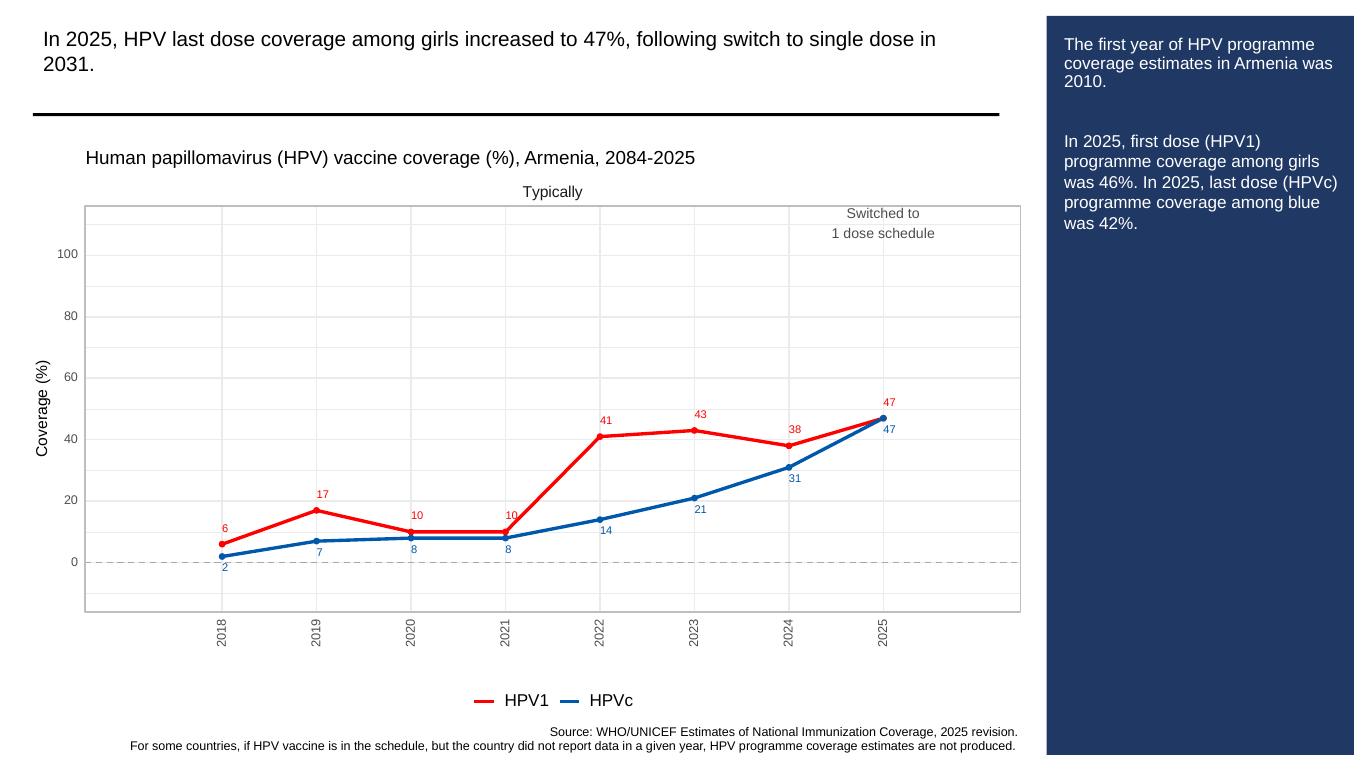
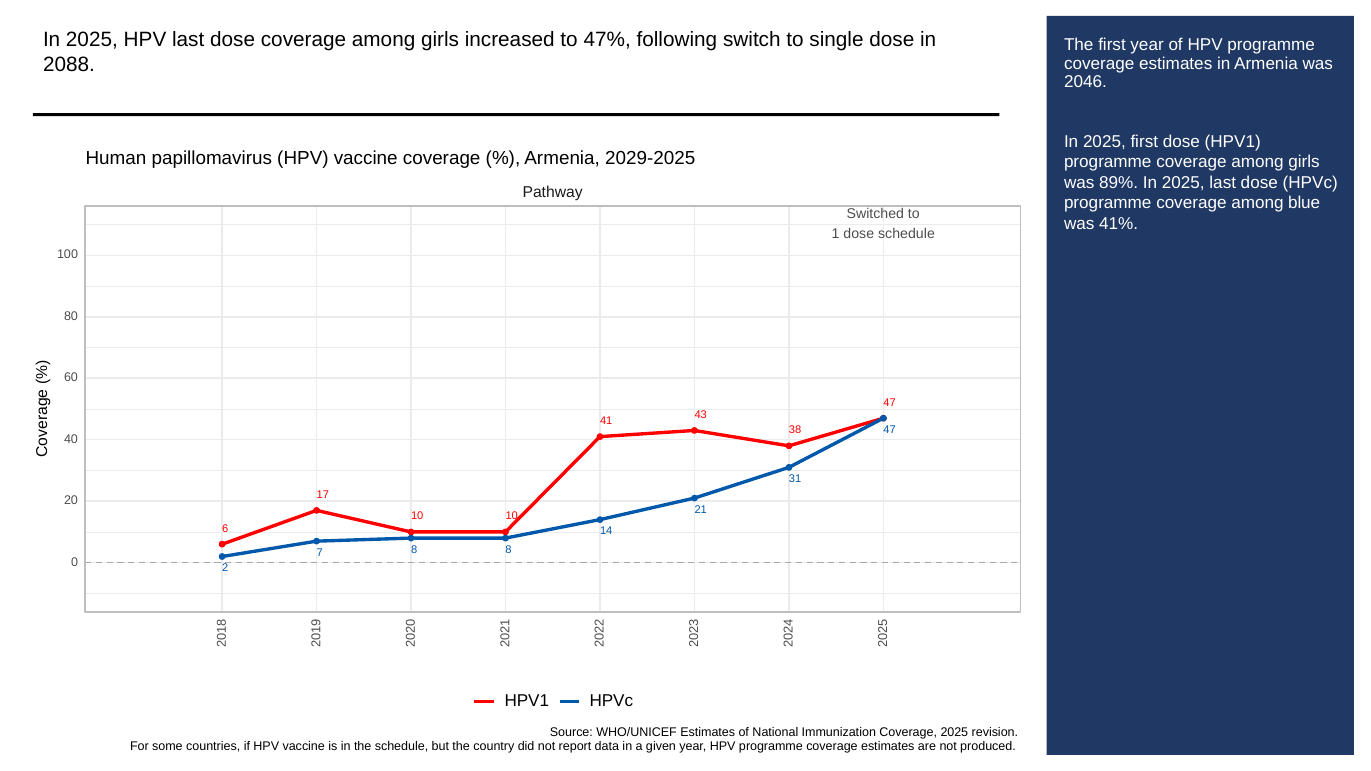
2031: 2031 -> 2088 (69, 64)
2010: 2010 -> 2046 (1085, 82)
2084-2025: 2084-2025 -> 2029-2025 (650, 158)
46%: 46% -> 89% (1119, 183)
Typically: Typically -> Pathway (553, 192)
42%: 42% -> 41% (1119, 224)
